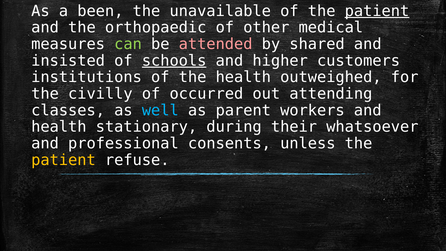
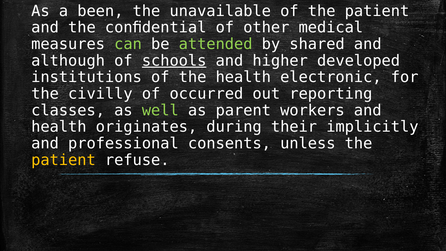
patient underline: present -> none (377, 11)
orthopaedic: orthopaedic -> conﬁdential (156, 28)
attended colour: pink -> light green (216, 44)
insisted: insisted -> although (68, 61)
customers: customers -> developed (359, 61)
outweighed: outweighed -> electronic (331, 77)
attending: attending -> reporting (331, 94)
well colour: light blue -> light green (160, 110)
stationary: stationary -> originates (146, 127)
whatsoever: whatsoever -> implicitly (372, 127)
